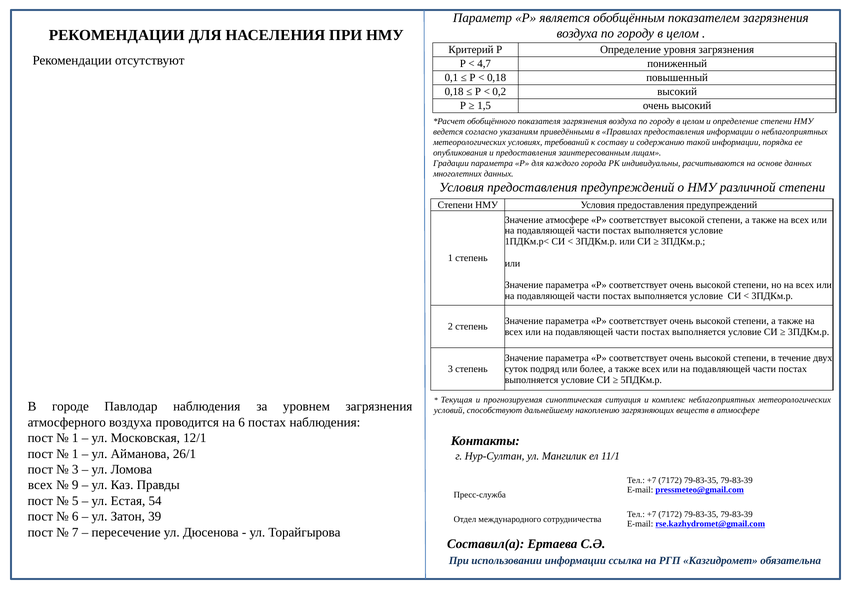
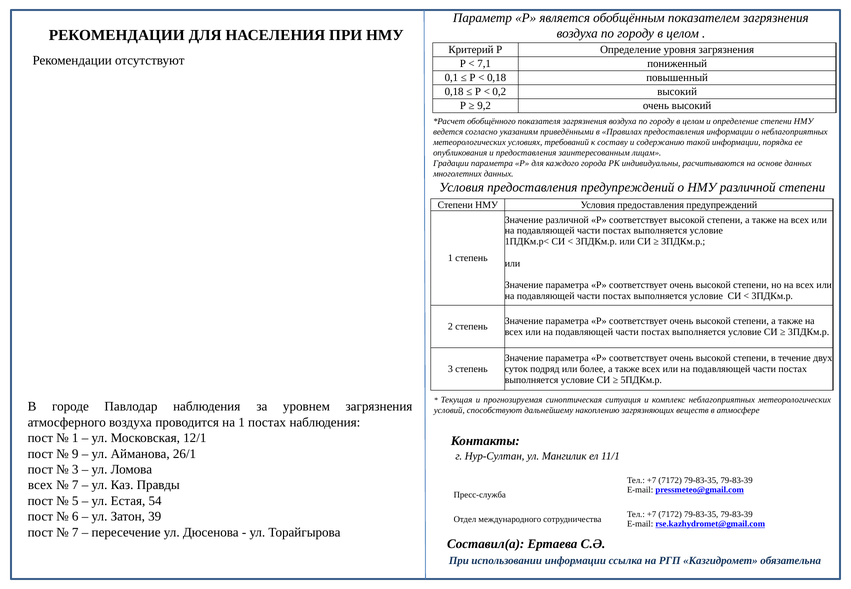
4,7: 4,7 -> 7,1 (484, 64)
1,5: 1,5 -> 9,2 (484, 106)
Значение атмосфере: атмосфере -> различной (567, 220)
на 6: 6 -> 1 (242, 422)
1: 1 -> 9 (75, 454)
9: 9 -> 7 (75, 485)
